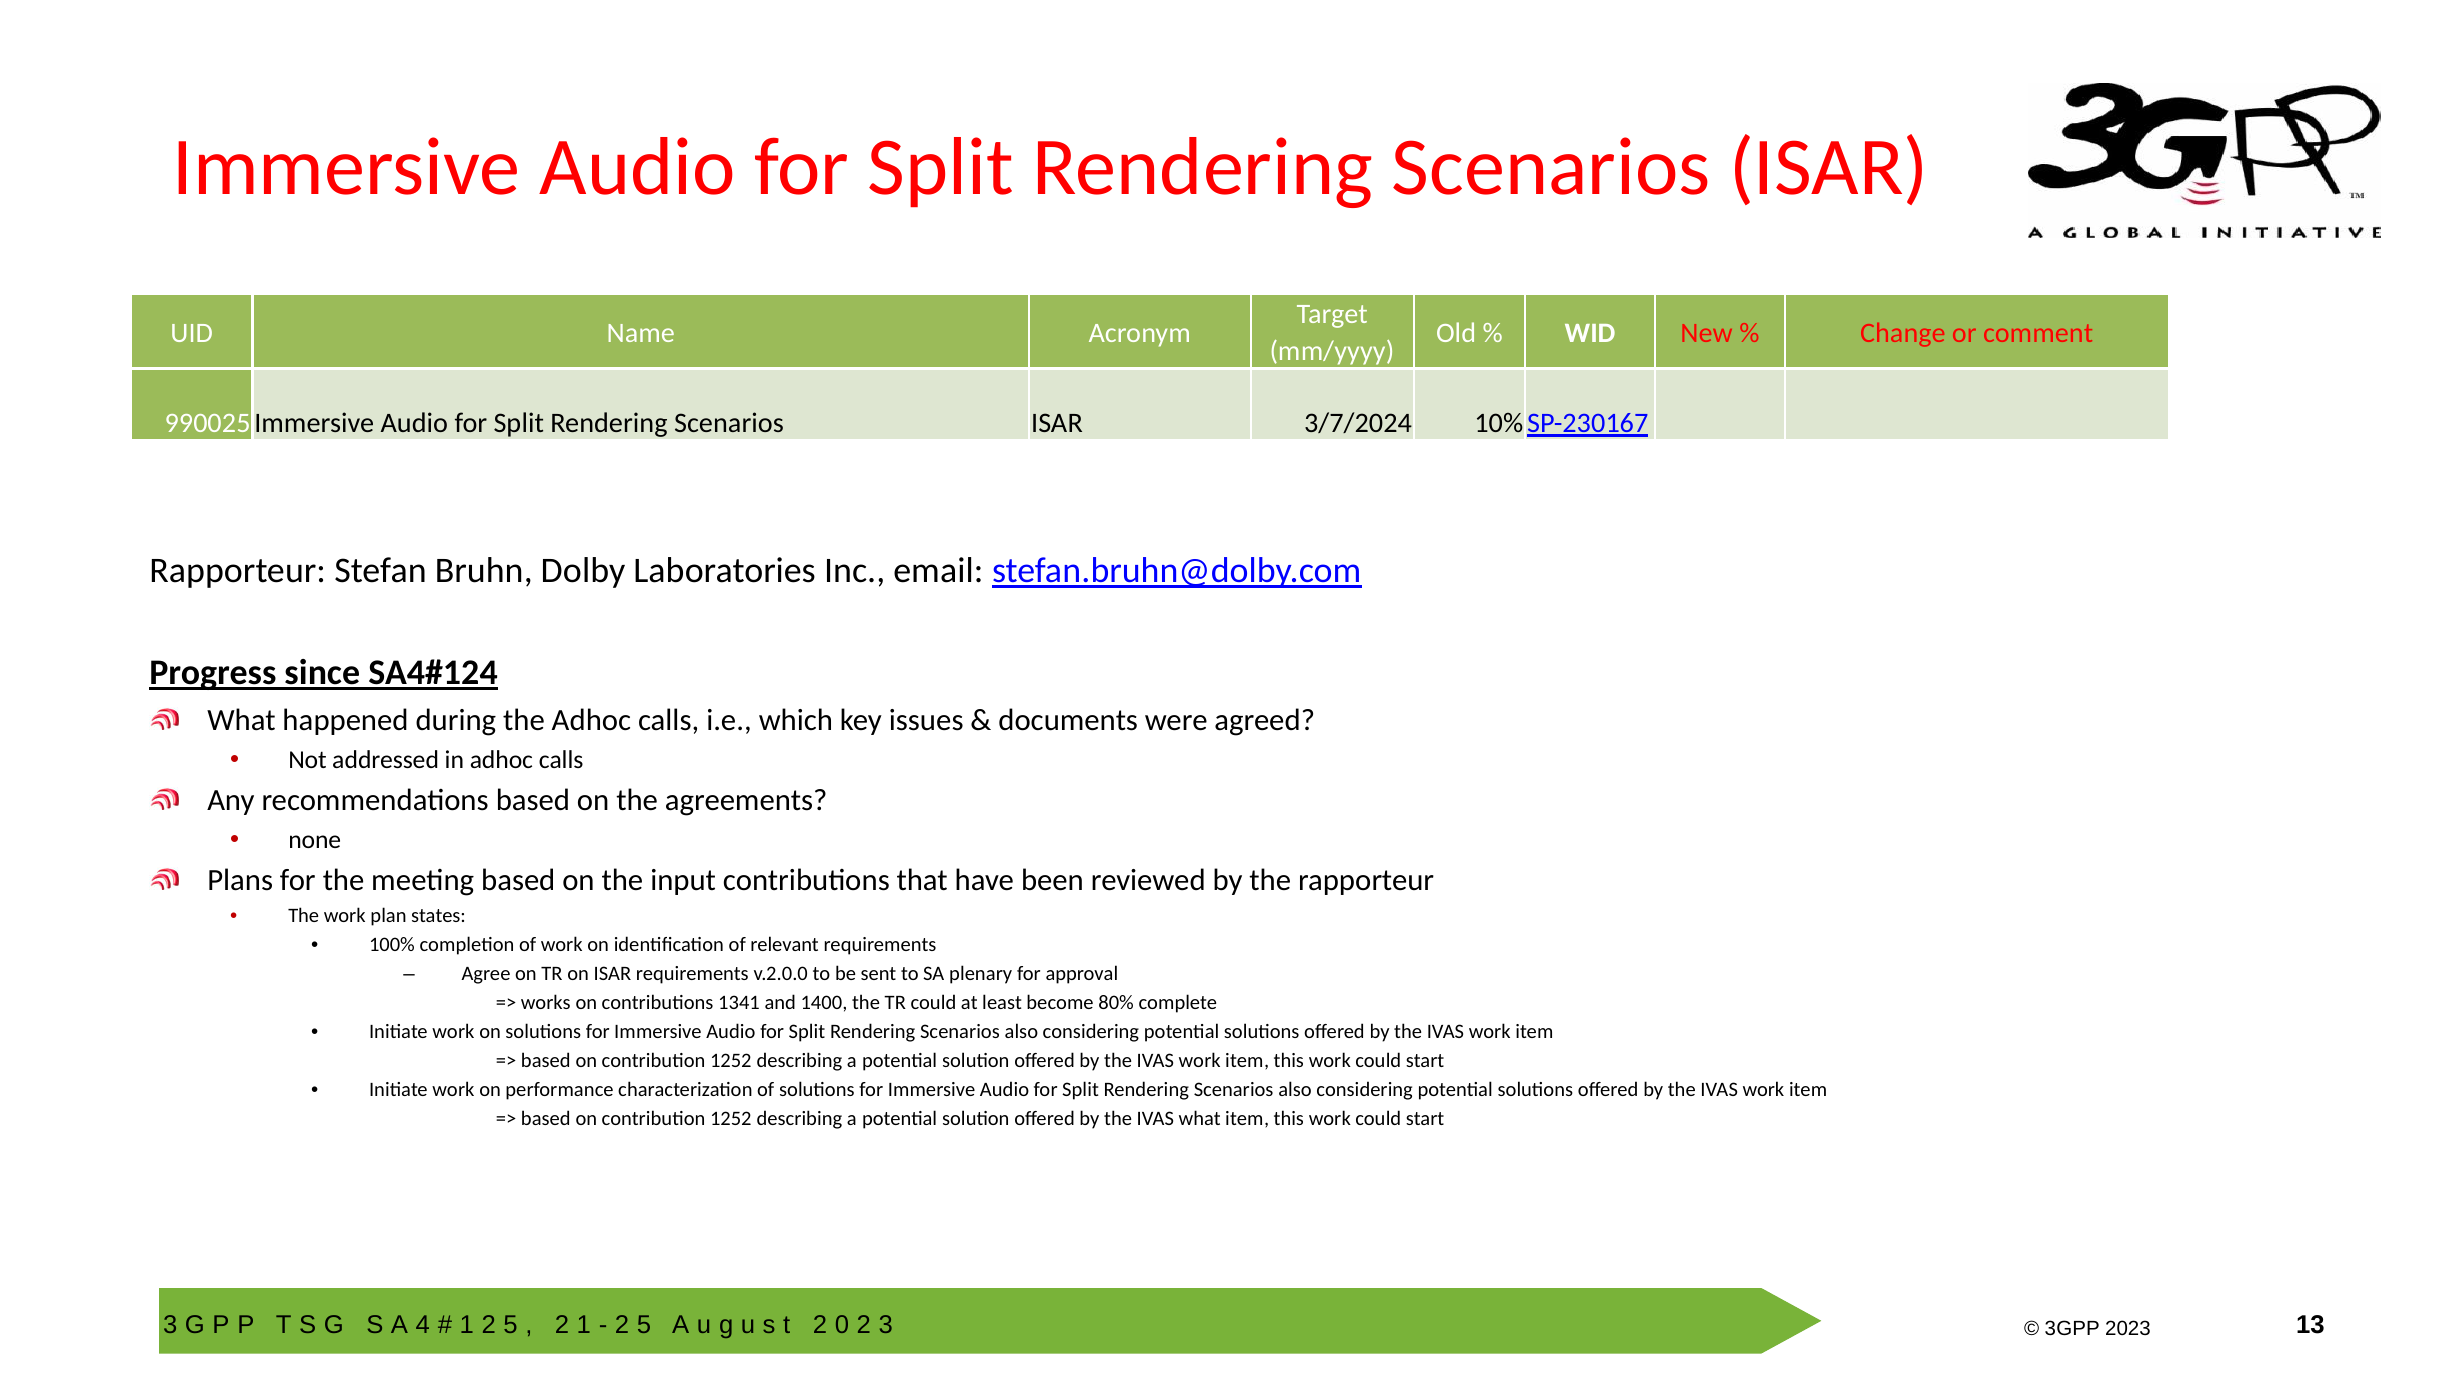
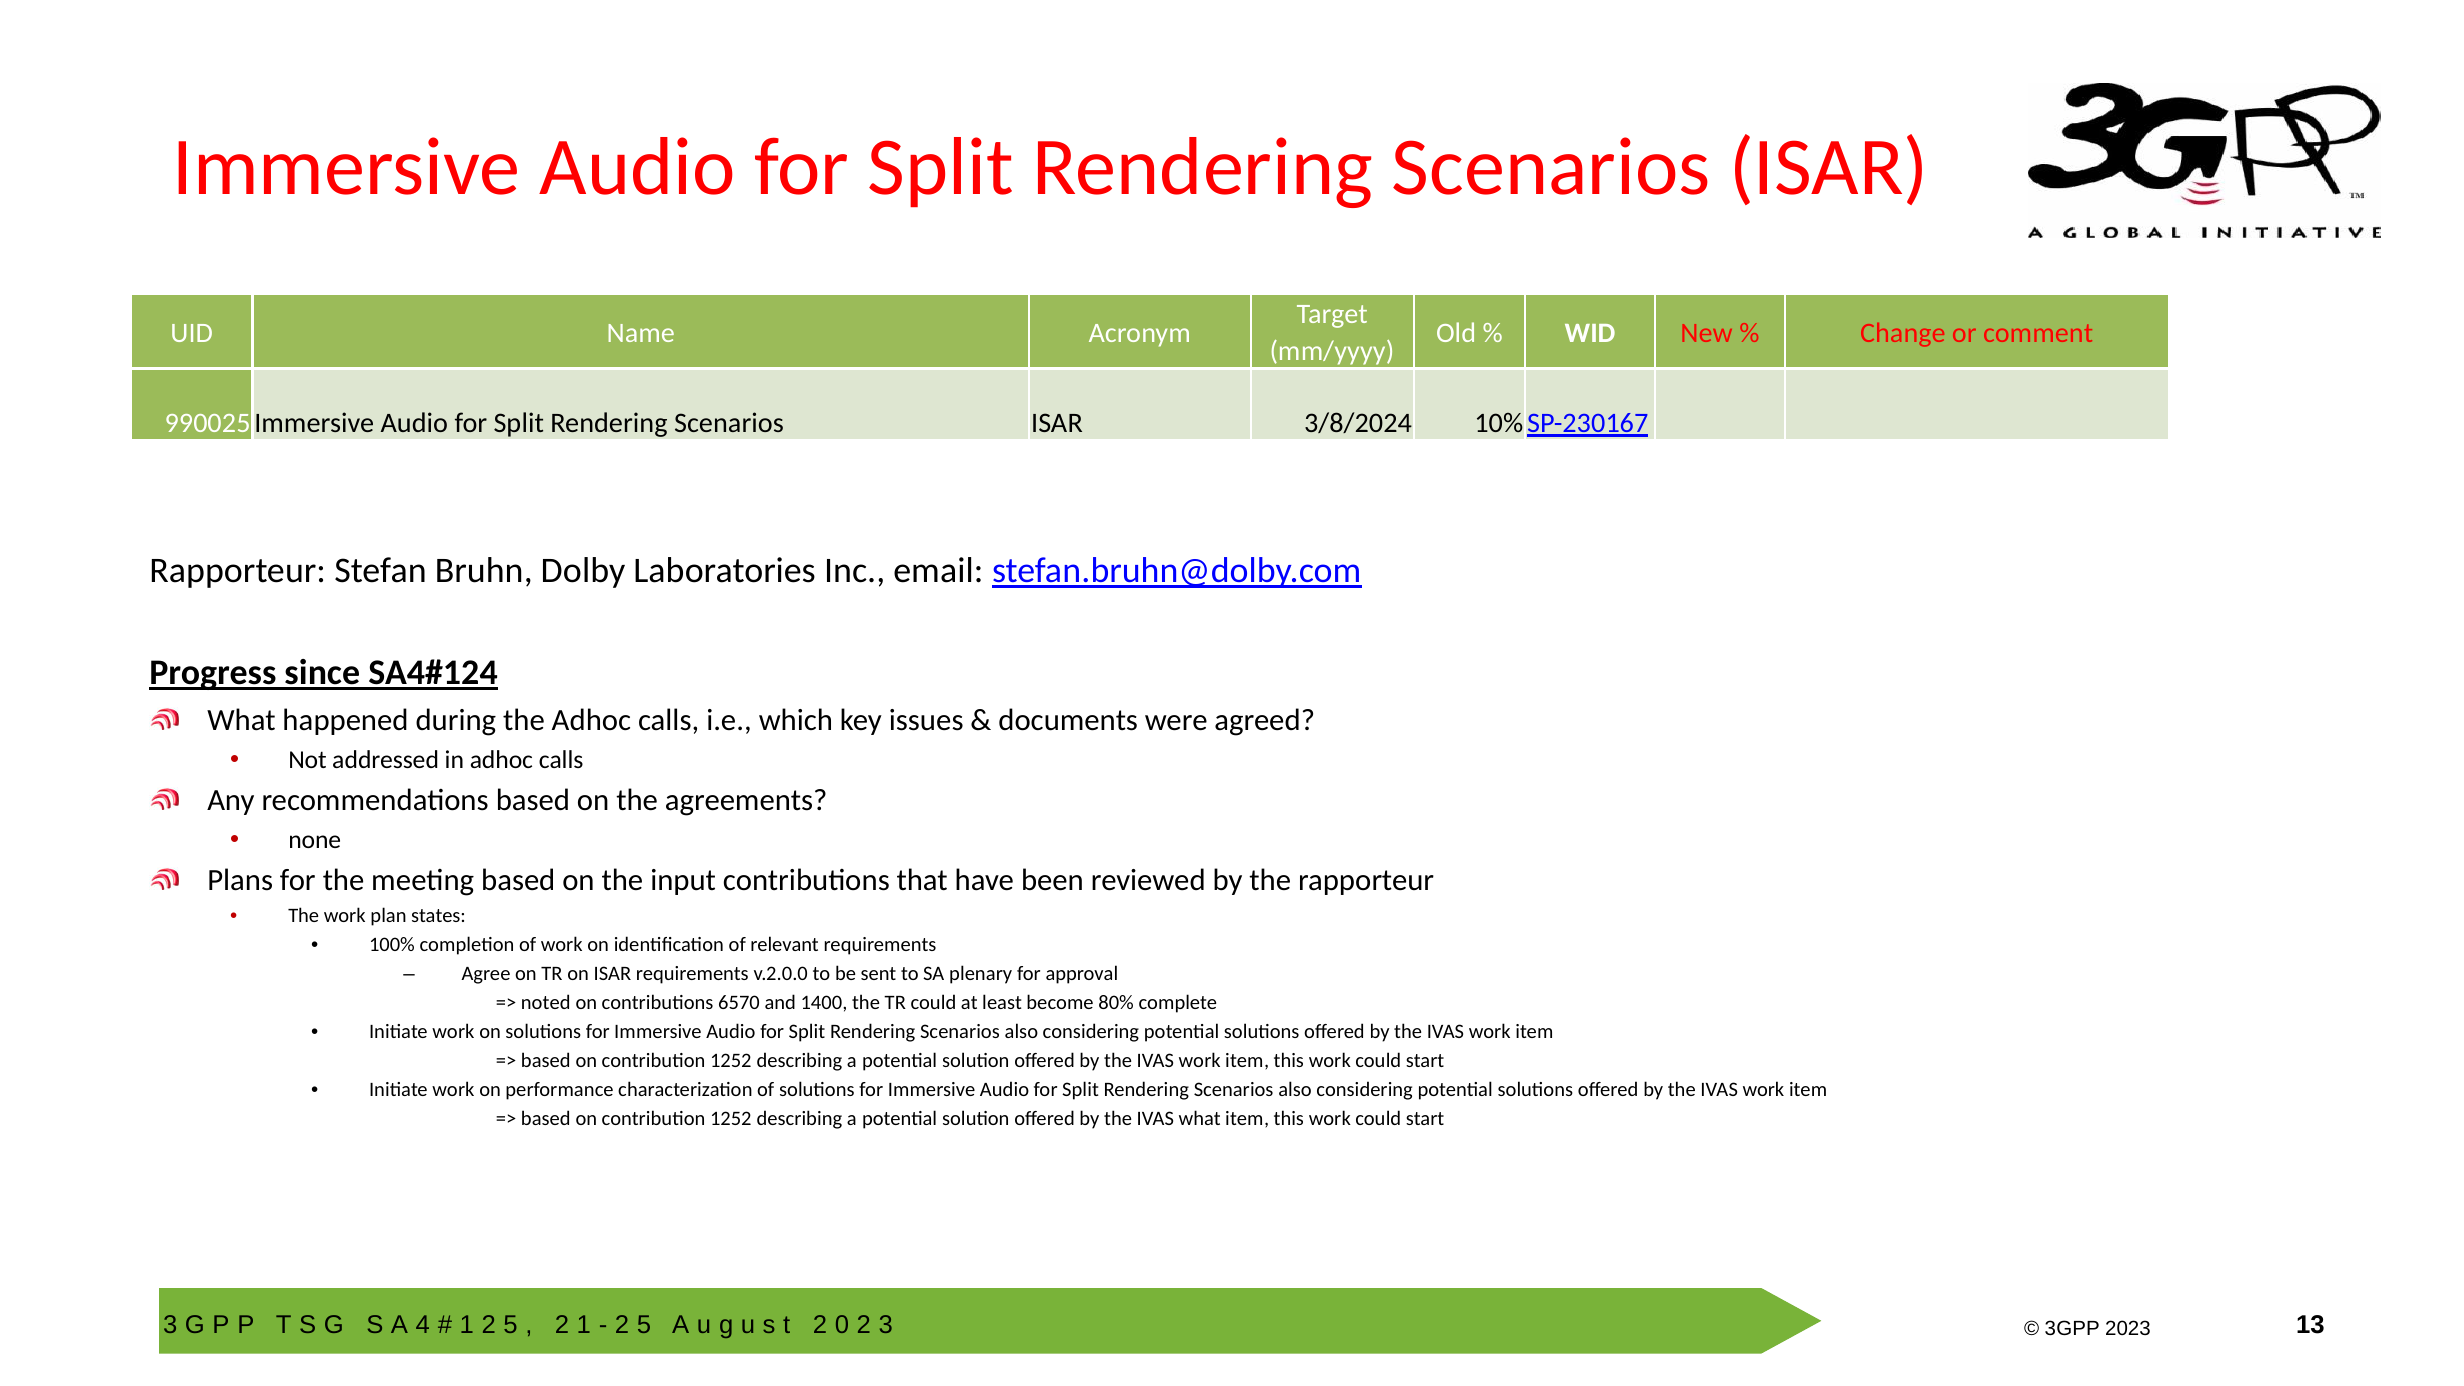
3/7/2024: 3/7/2024 -> 3/8/2024 (1358, 423)
works: works -> noted (546, 1003)
1341: 1341 -> 6570 (739, 1003)
